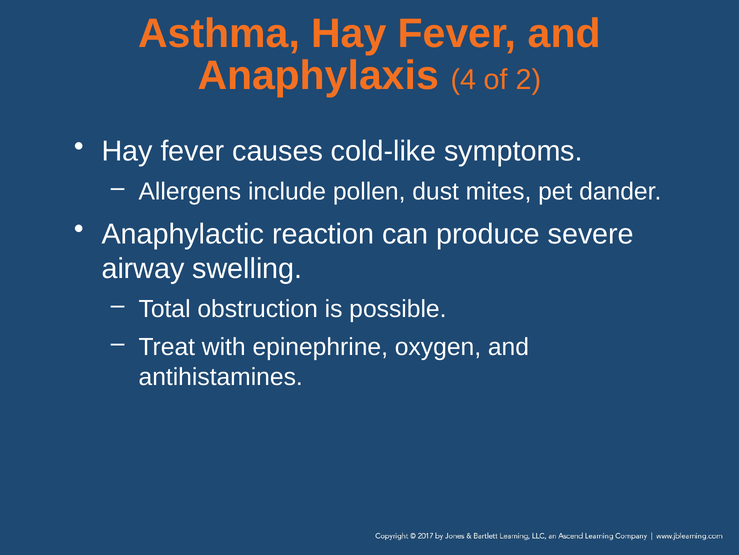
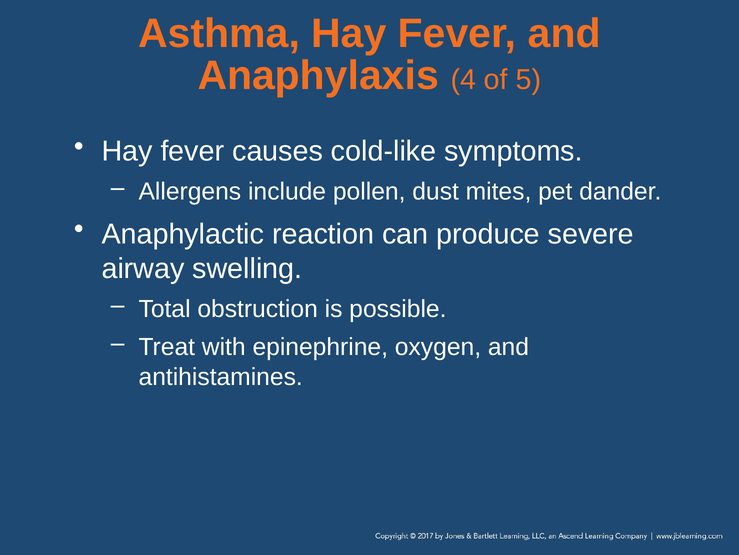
2: 2 -> 5 (528, 79)
